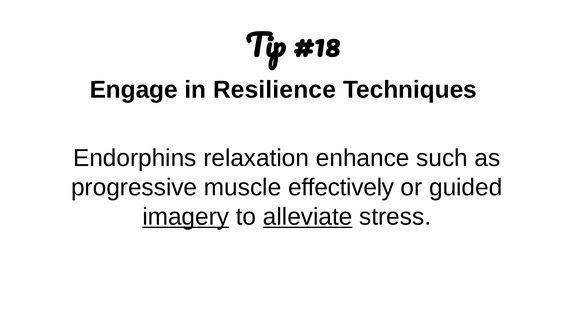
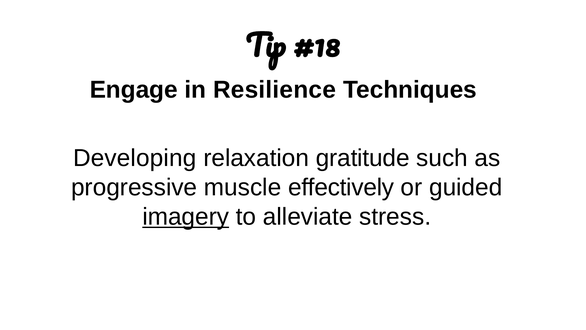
Endorphins: Endorphins -> Developing (135, 158)
enhance: enhance -> gratitude (363, 158)
alleviate underline: present -> none (308, 217)
